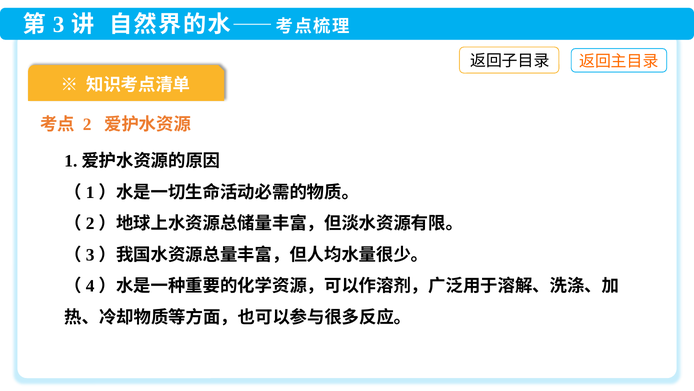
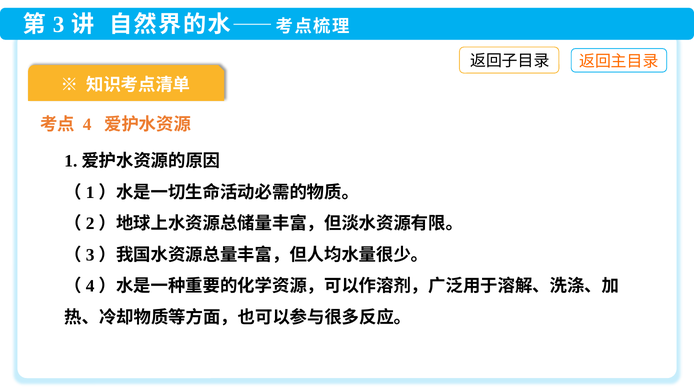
2: 2 -> 4 (87, 124)
